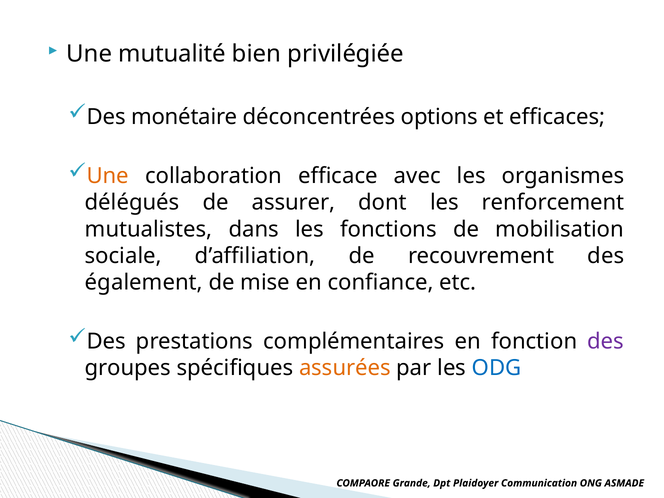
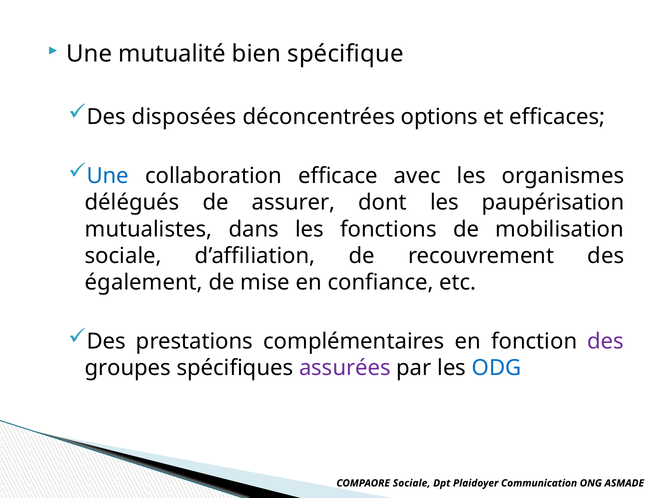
privilégiée: privilégiée -> spécifique (346, 54)
monétaire: monétaire -> disposées (184, 117)
Une colour: orange -> blue (108, 176)
renforcement: renforcement -> paupérisation (553, 203)
assurées colour: orange -> purple (345, 368)
COMPAORE Grande: Grande -> Sociale (412, 483)
